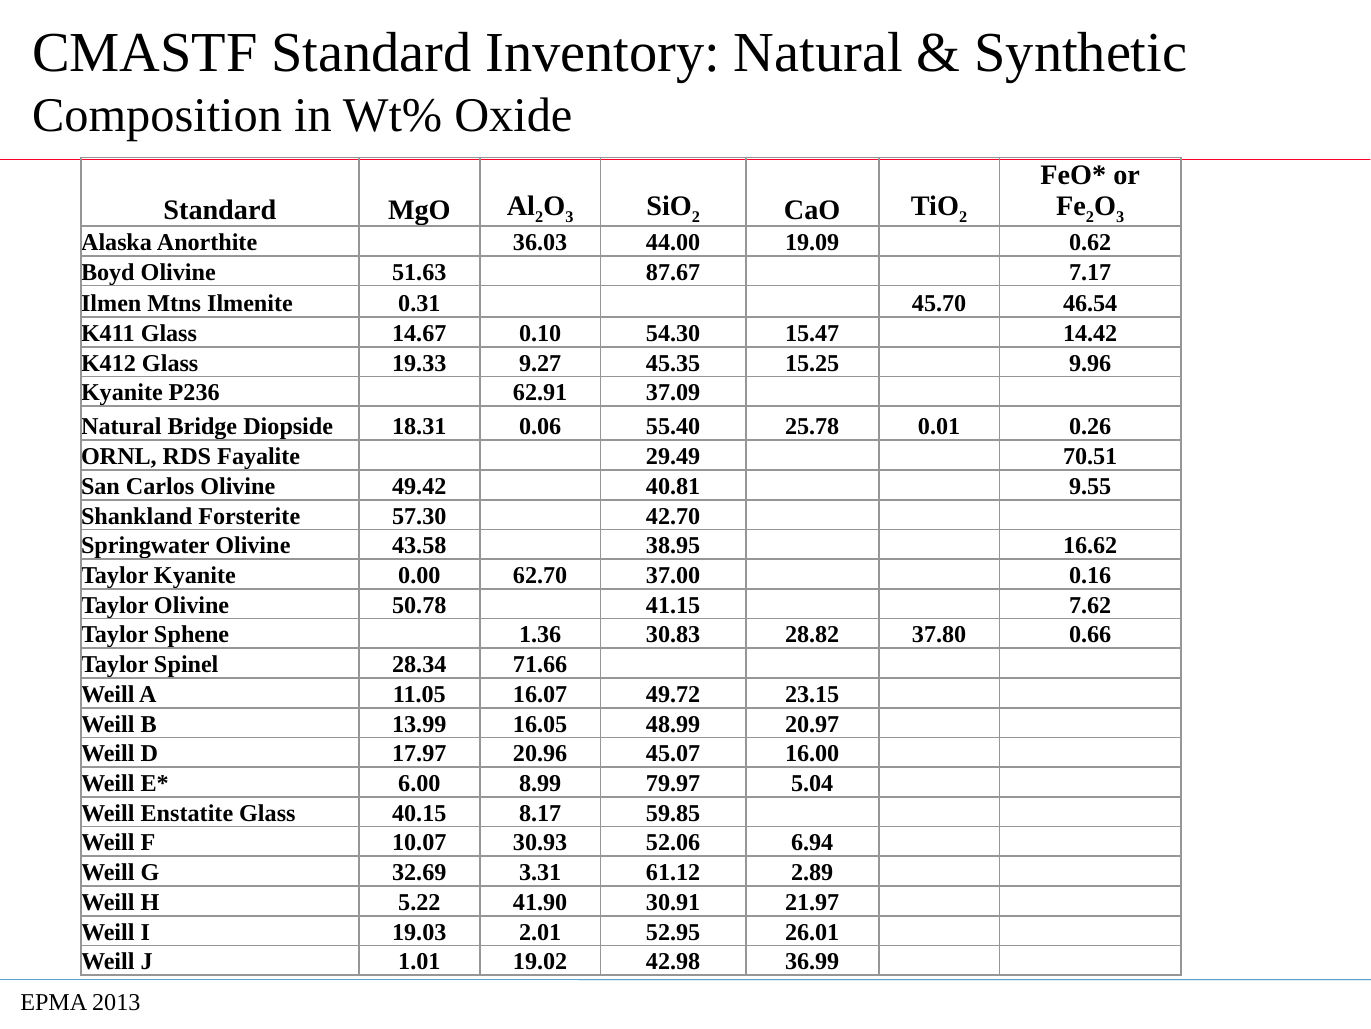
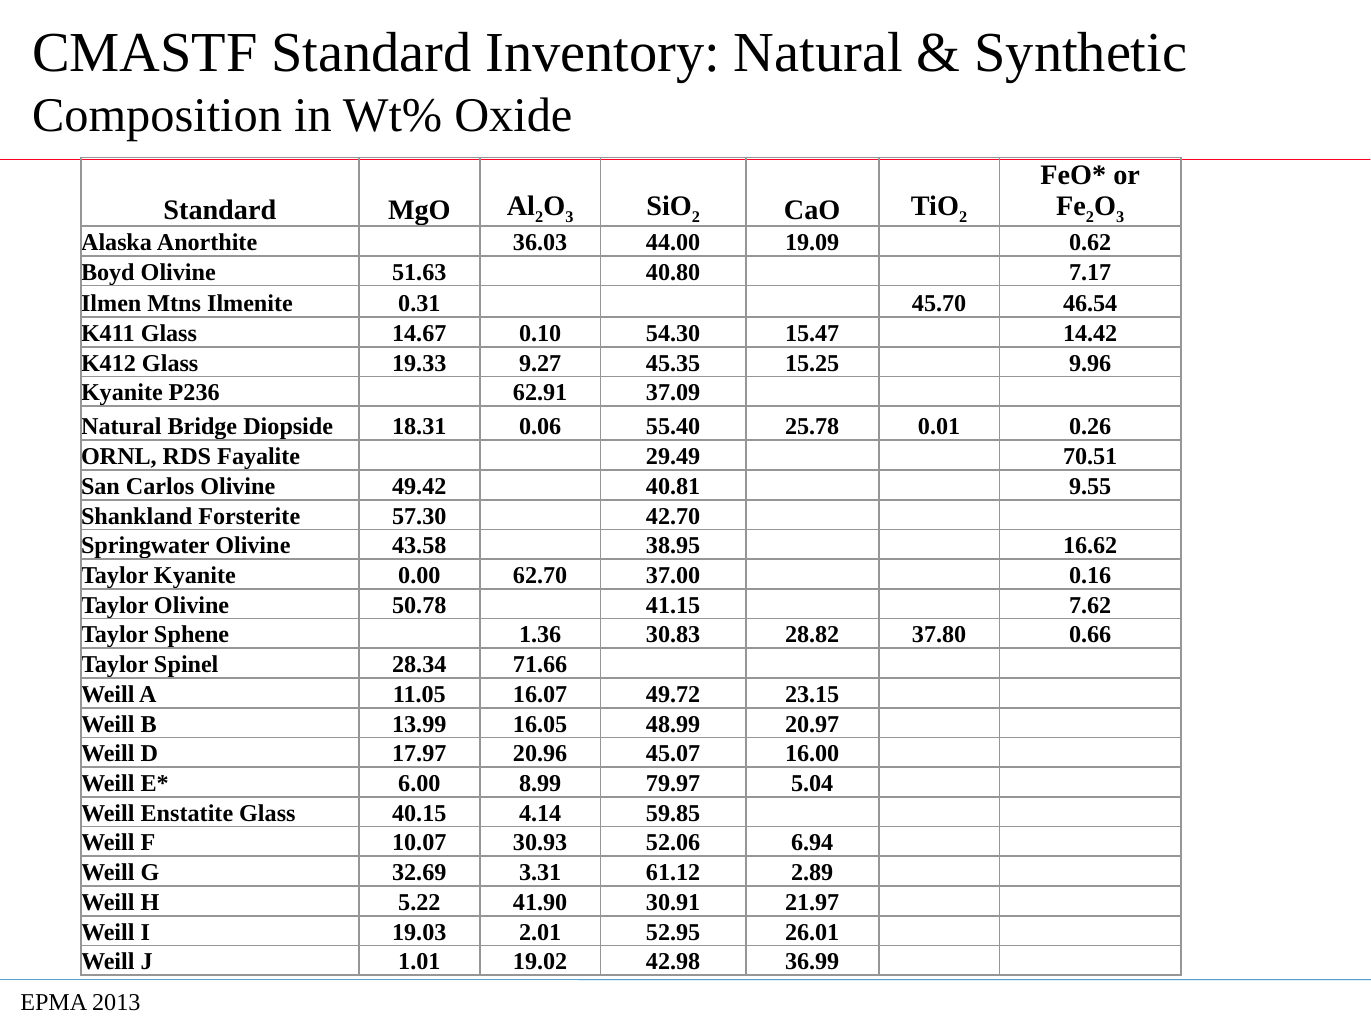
87.67: 87.67 -> 40.80 (673, 272)
8.17: 8.17 -> 4.14 (540, 813)
